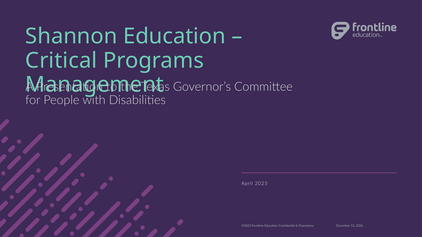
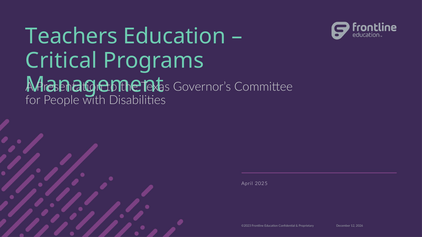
Shannon: Shannon -> Teachers (71, 36)
